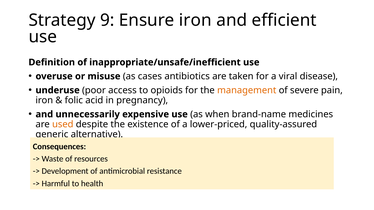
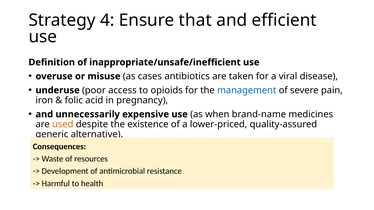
9: 9 -> 4 (107, 20)
Ensure iron: iron -> that (195, 20)
management colour: orange -> blue (247, 90)
